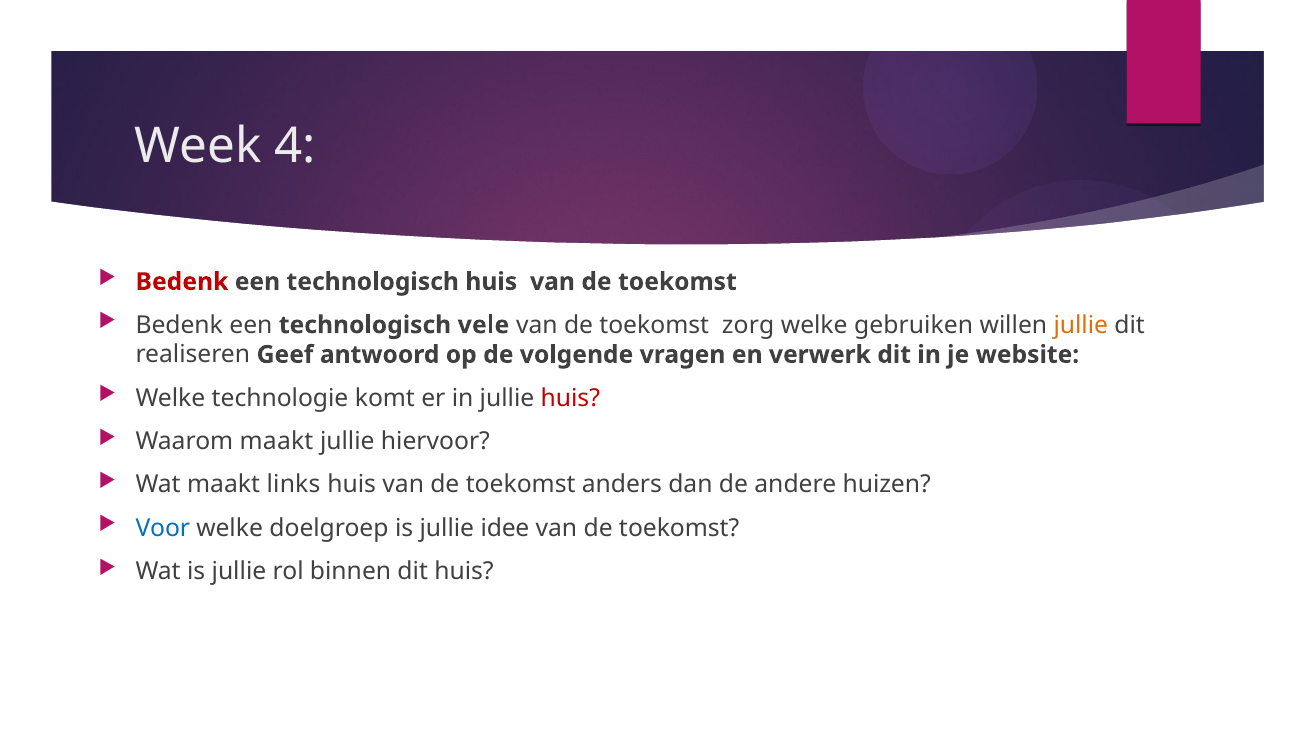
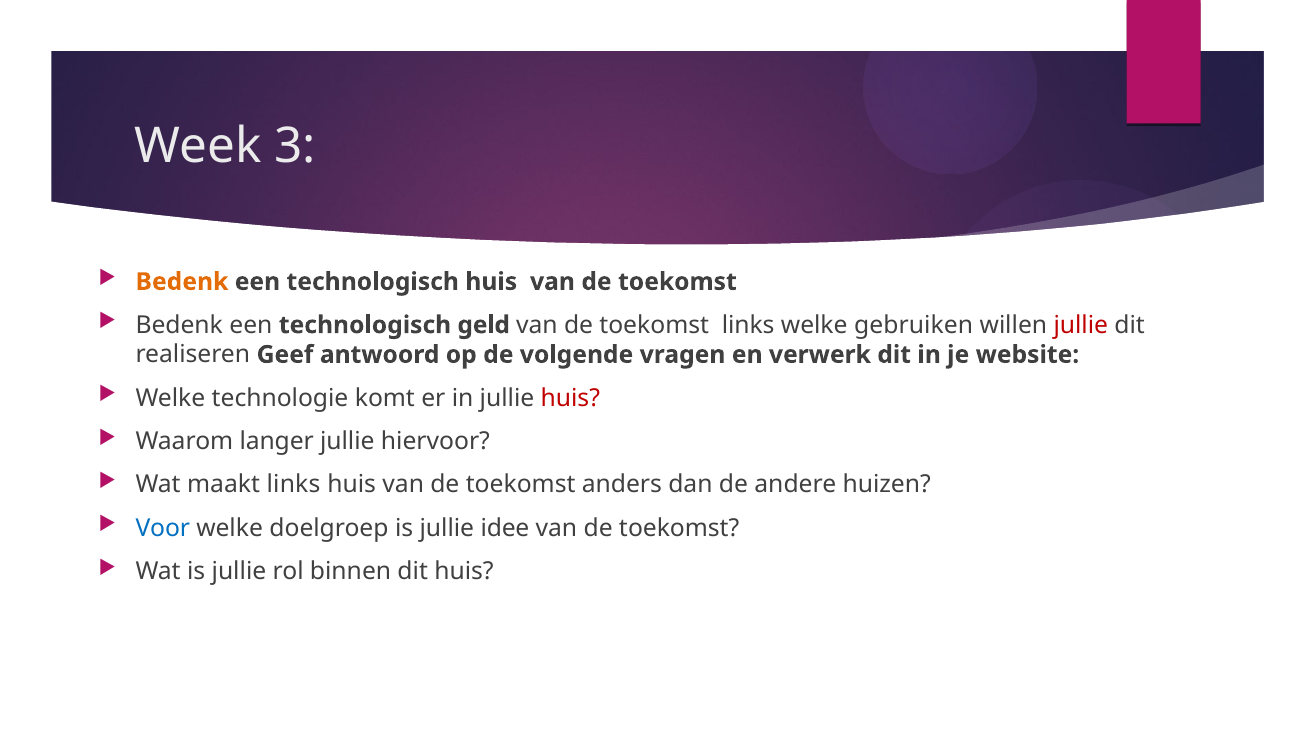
4: 4 -> 3 (295, 147)
Bedenk colour: red -> orange (182, 282)
vele: vele -> geld (484, 325)
toekomst zorg: zorg -> links (748, 325)
jullie colour: orange -> red (1081, 325)
Waarom maakt: maakt -> langer (277, 441)
